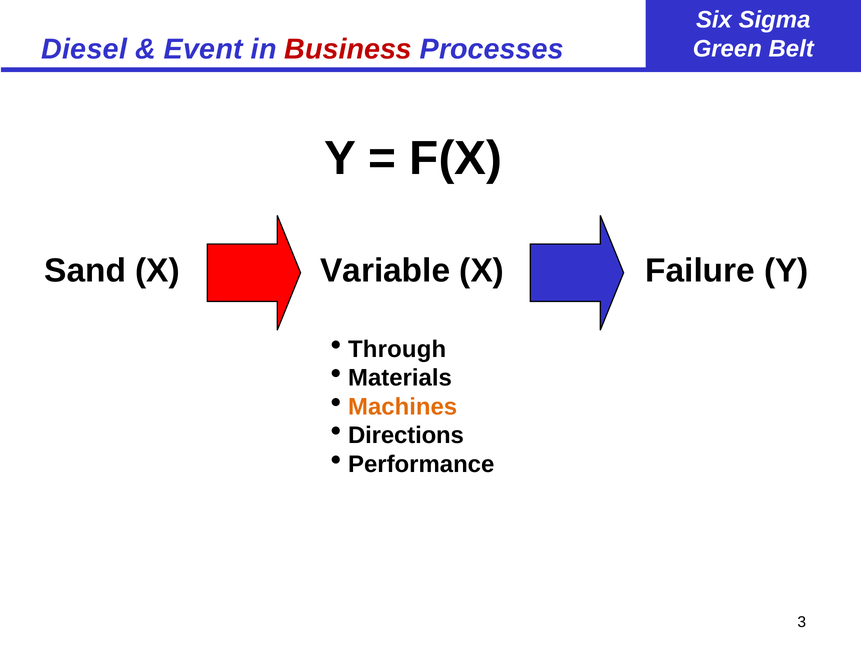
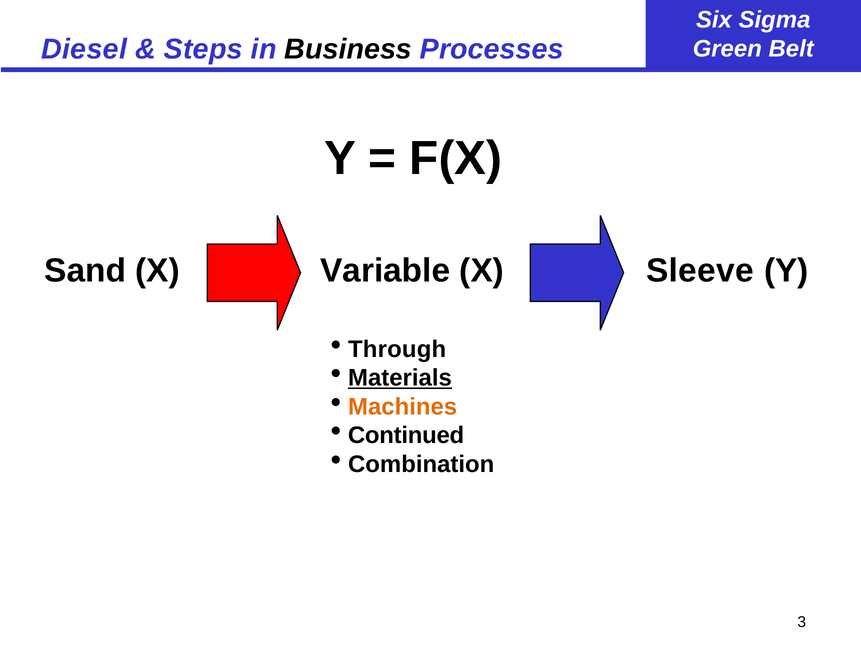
Event: Event -> Steps (203, 49)
Business colour: red -> black (348, 49)
Failure: Failure -> Sleeve (700, 271)
Materials underline: none -> present (400, 378)
Directions: Directions -> Continued (406, 435)
Performance: Performance -> Combination (421, 464)
